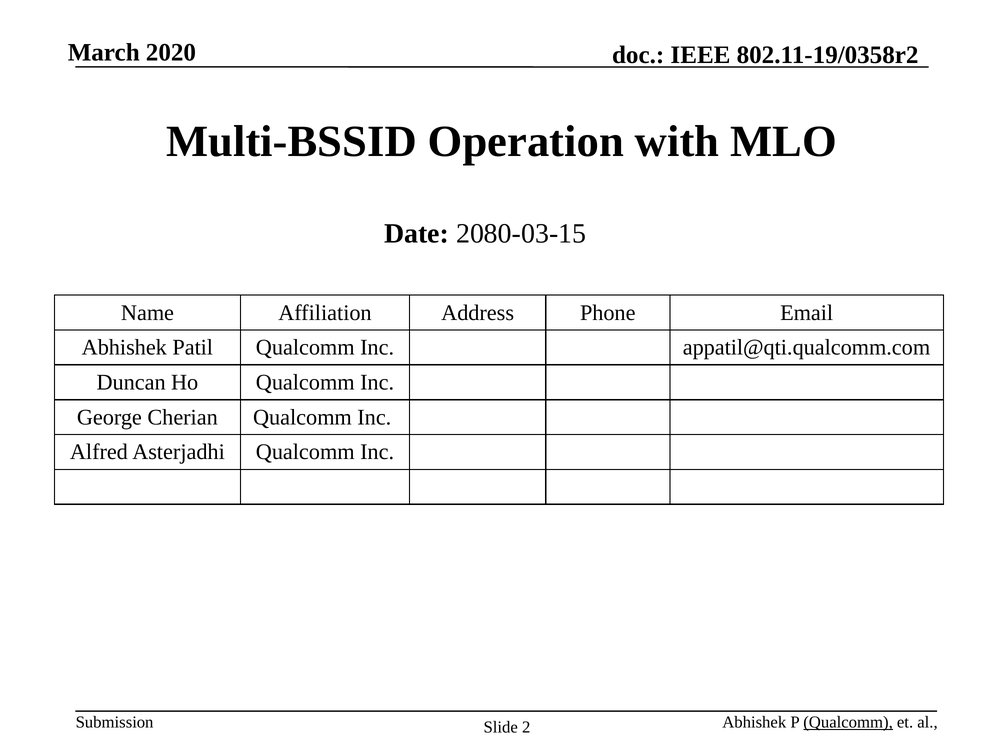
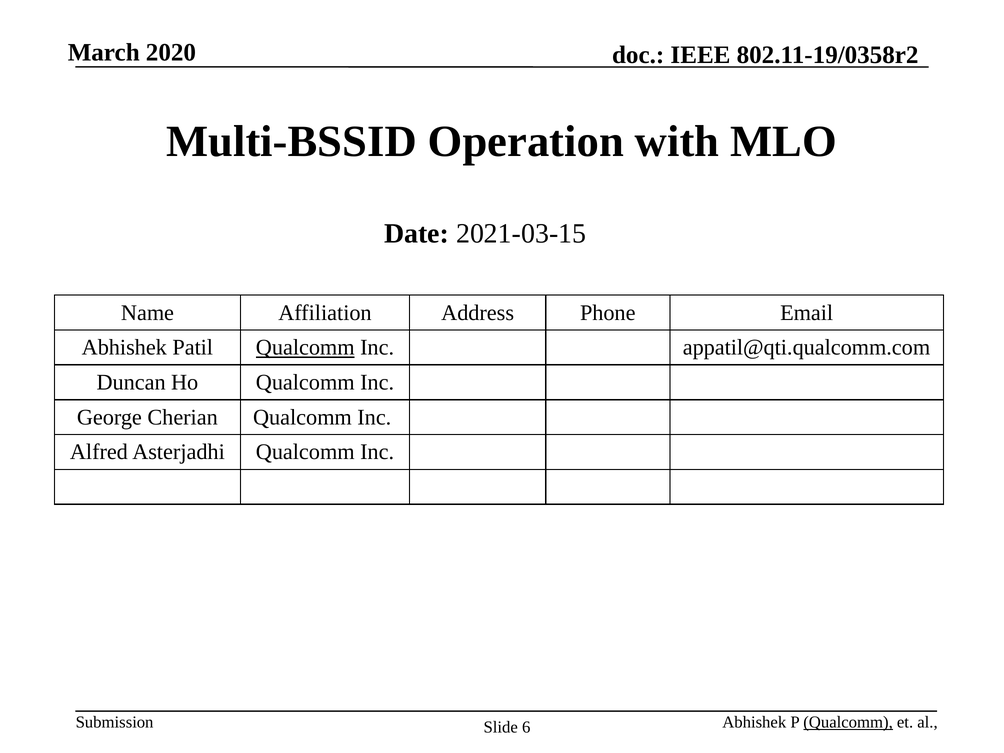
2080-03-15: 2080-03-15 -> 2021-03-15 (521, 233)
Qualcomm underline: none -> present (305, 348)
2: 2 -> 6 (526, 727)
